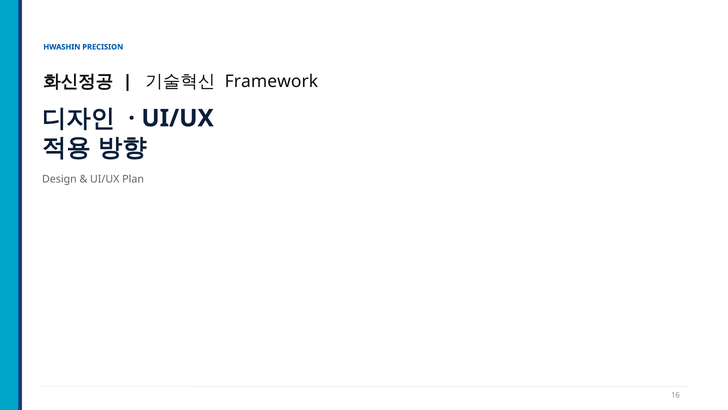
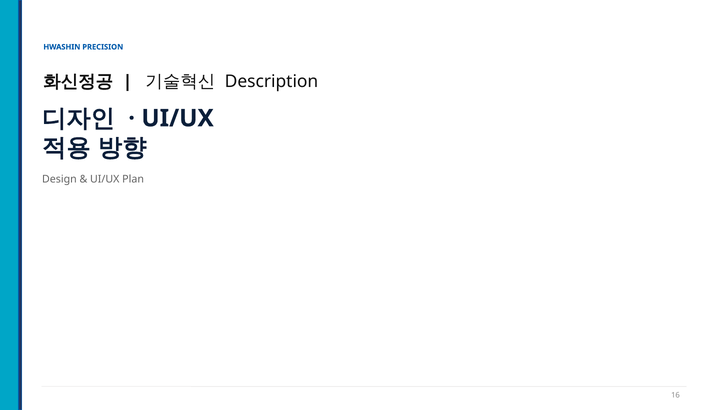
Framework: Framework -> Description (272, 81)
